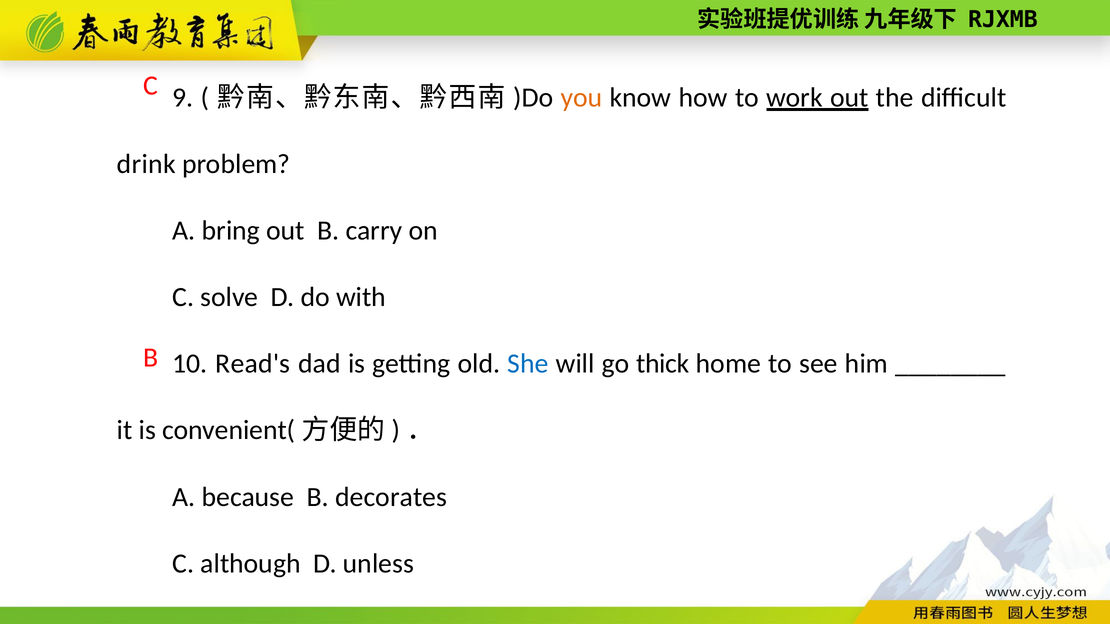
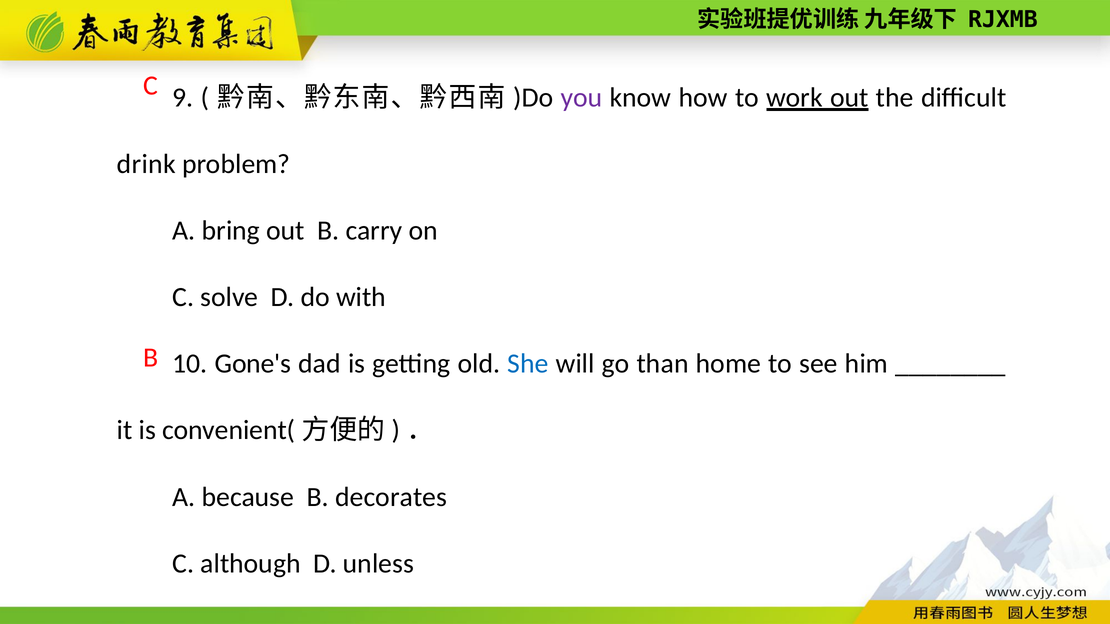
you colour: orange -> purple (582, 98)
Read's: Read's -> Gone's (253, 364)
thick: thick -> than (663, 364)
